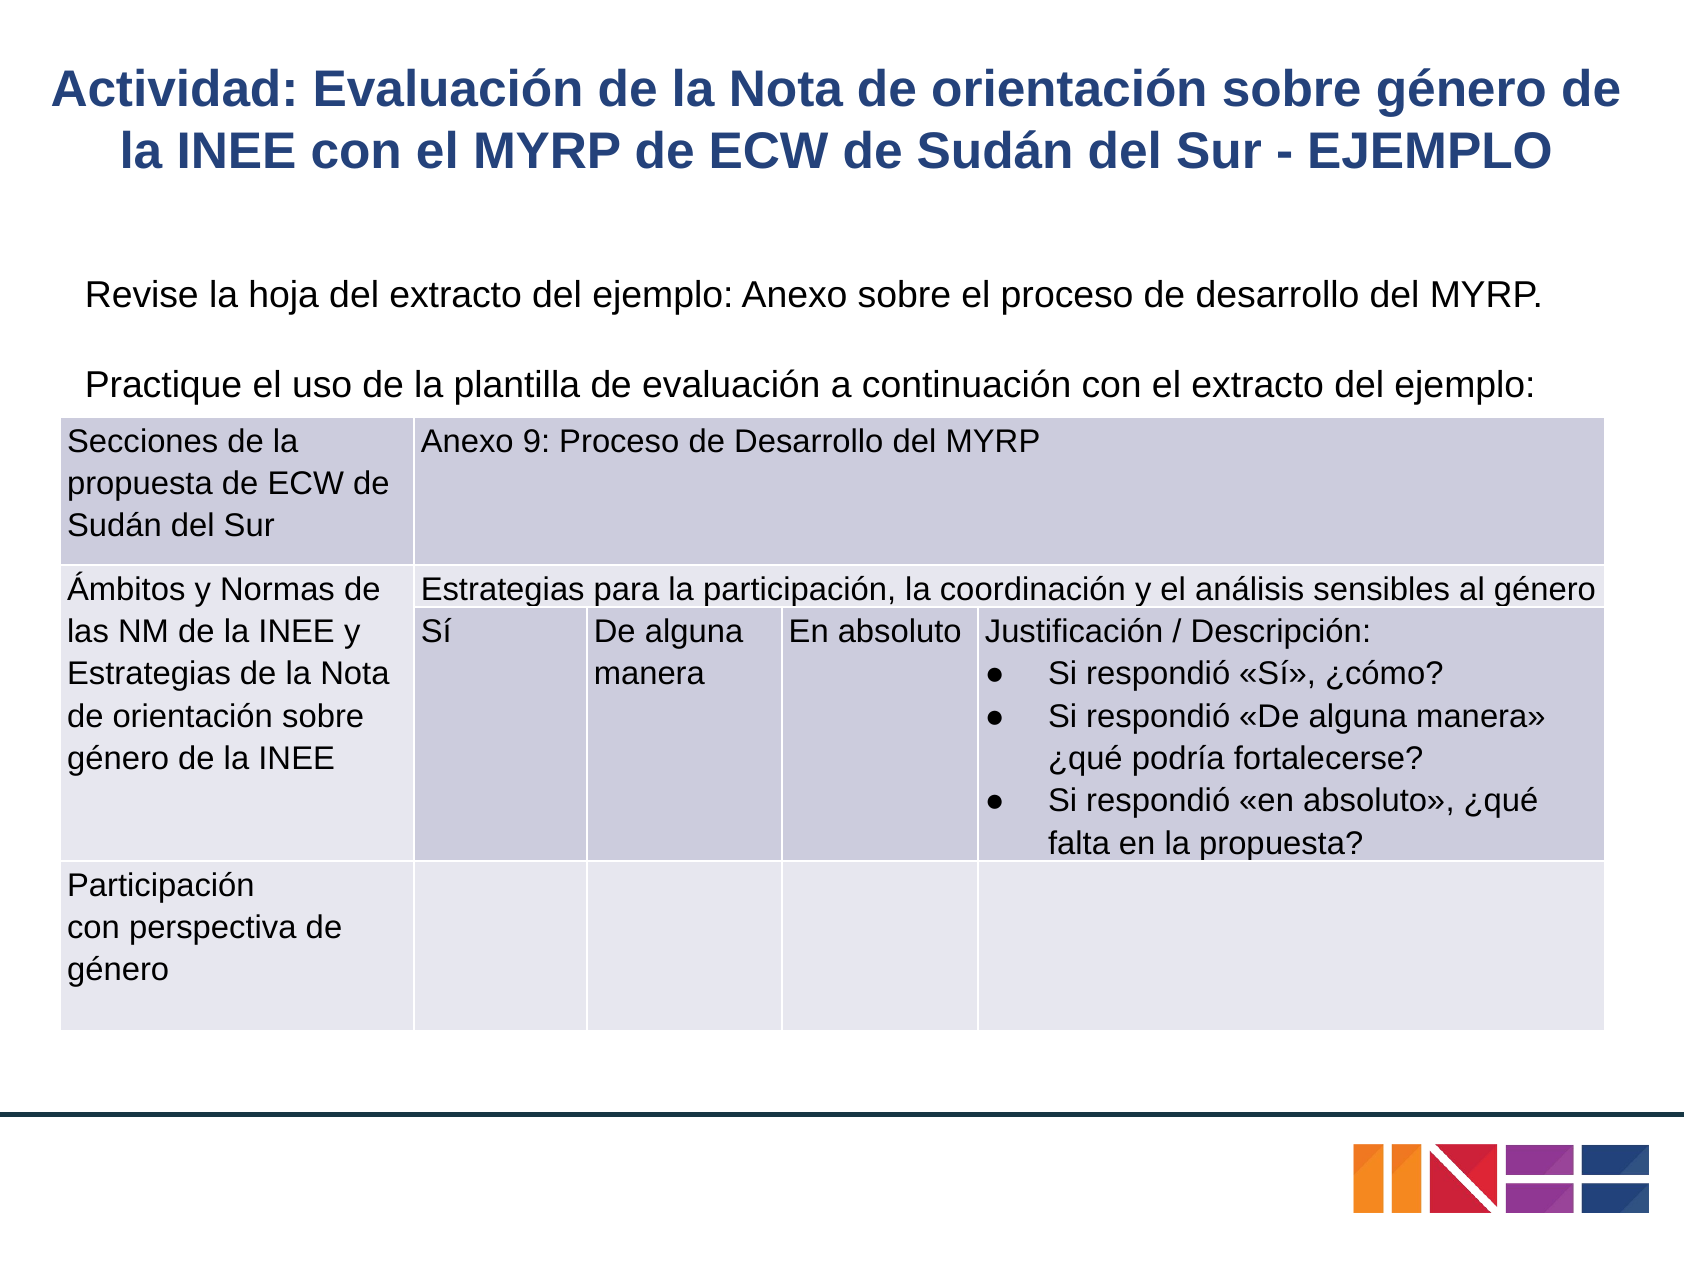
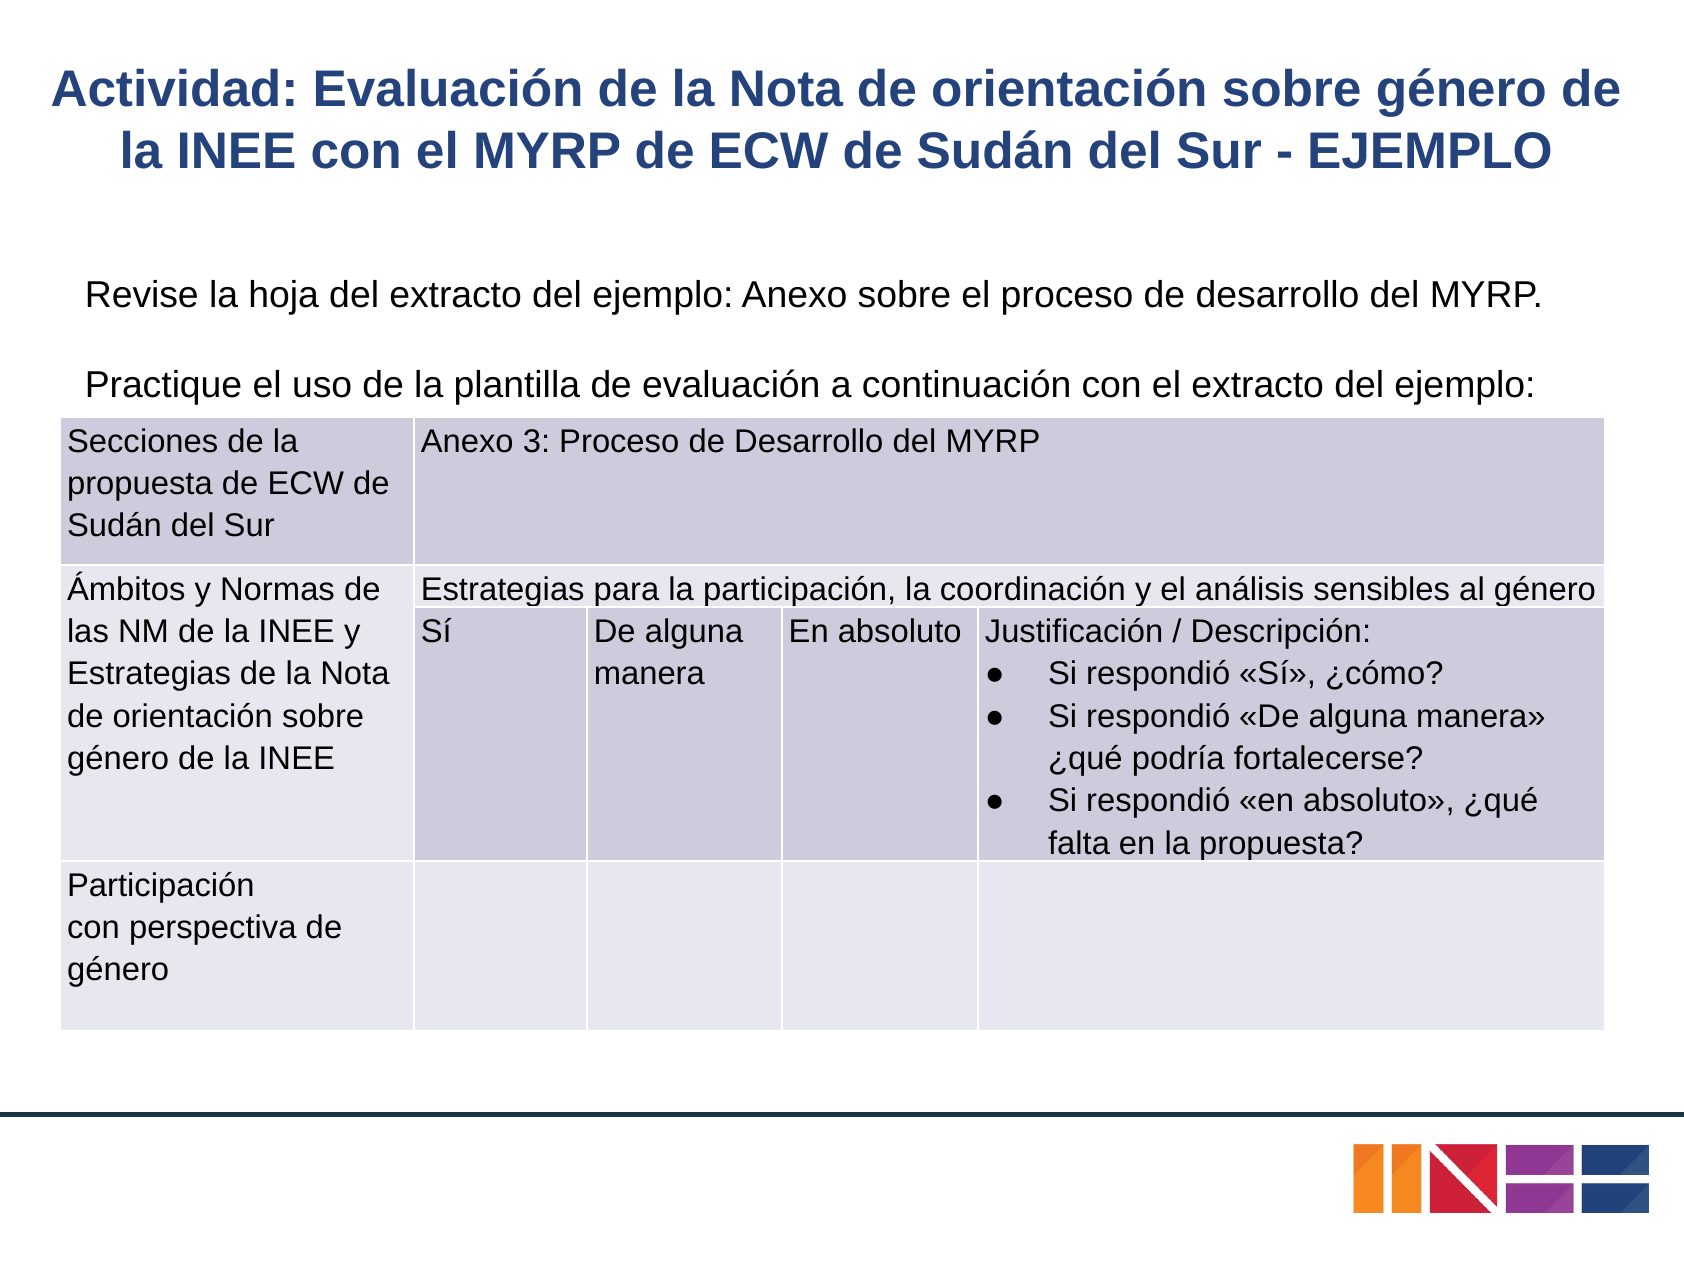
9: 9 -> 3 (536, 441)
